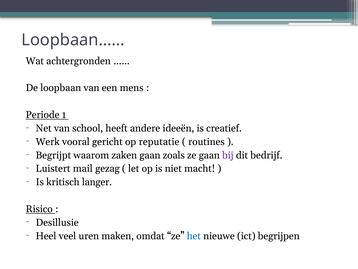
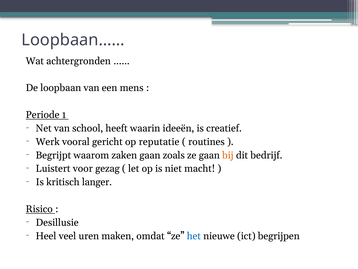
andere: andere -> waarin (145, 128)
bij colour: purple -> orange (228, 155)
mail: mail -> voor (83, 168)
